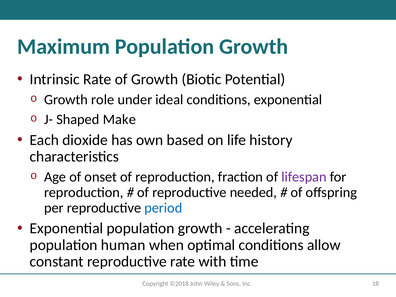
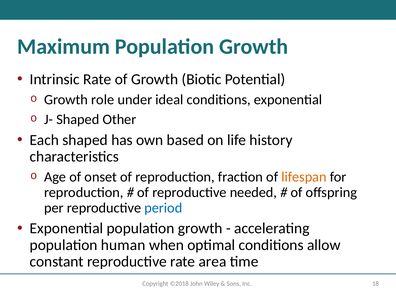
Make: Make -> Other (119, 119)
Each dioxide: dioxide -> shaped (85, 140)
lifespan colour: purple -> orange (304, 177)
with: with -> area (213, 262)
